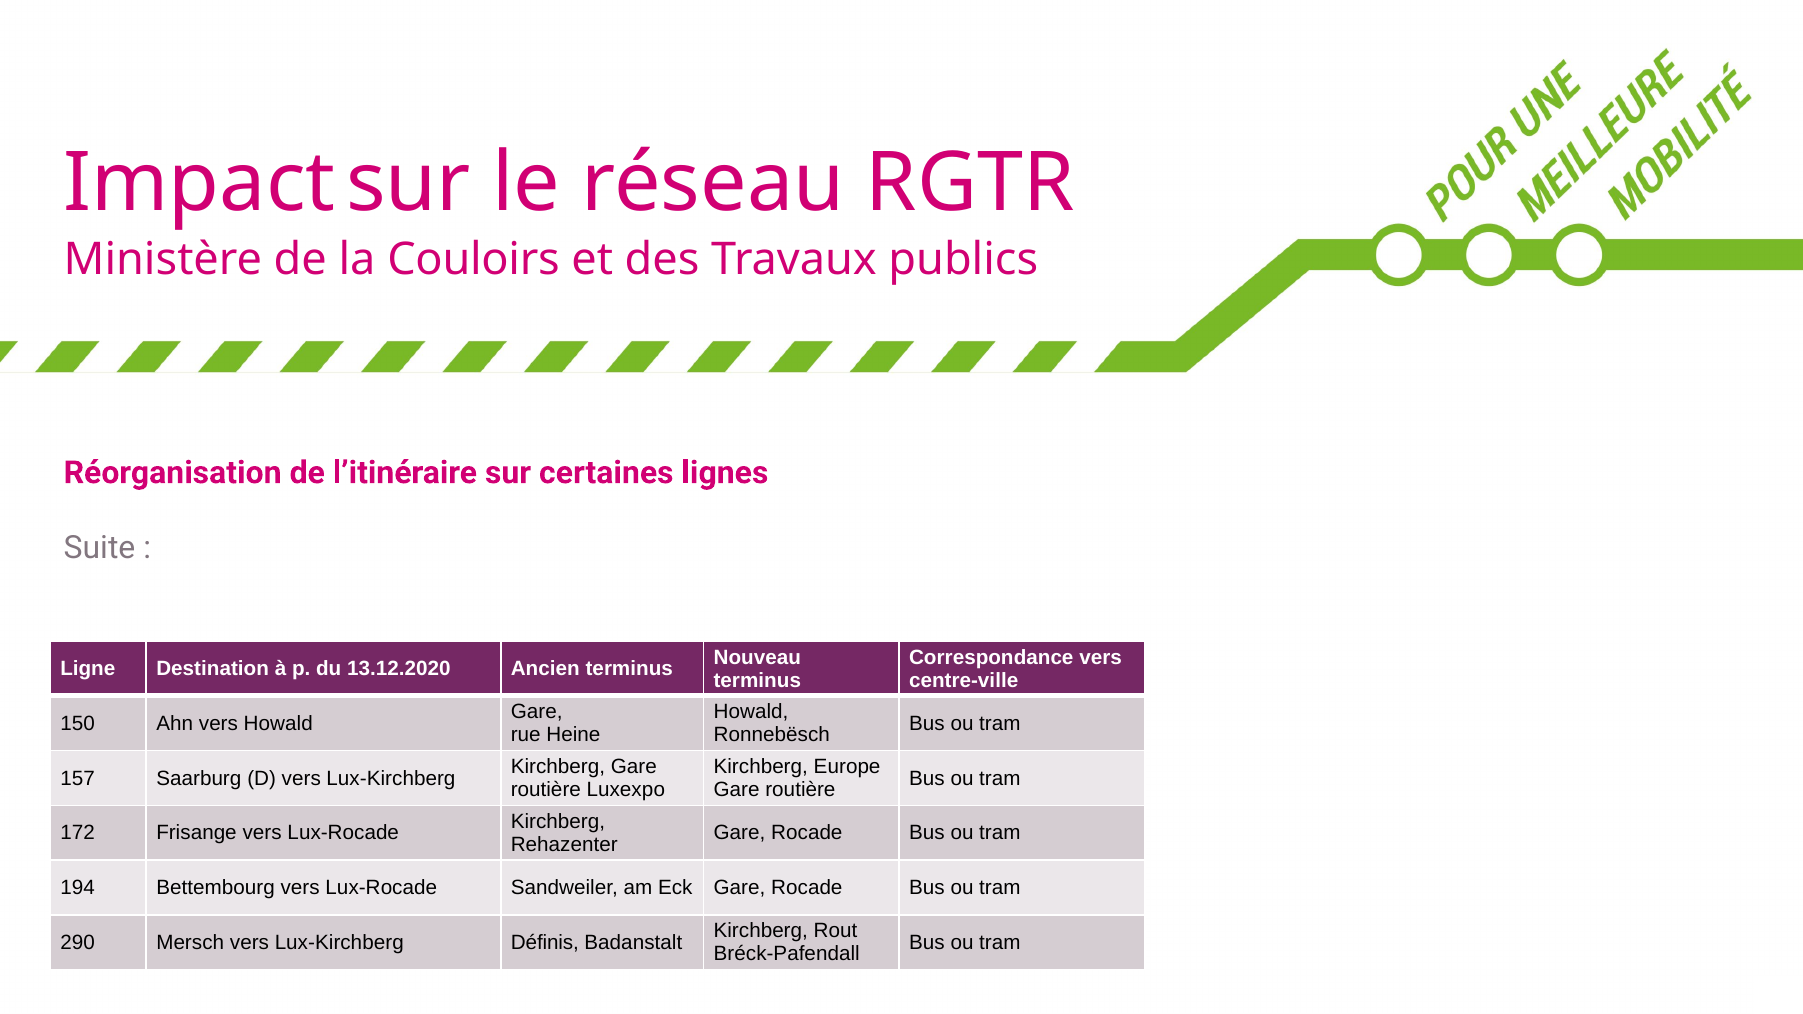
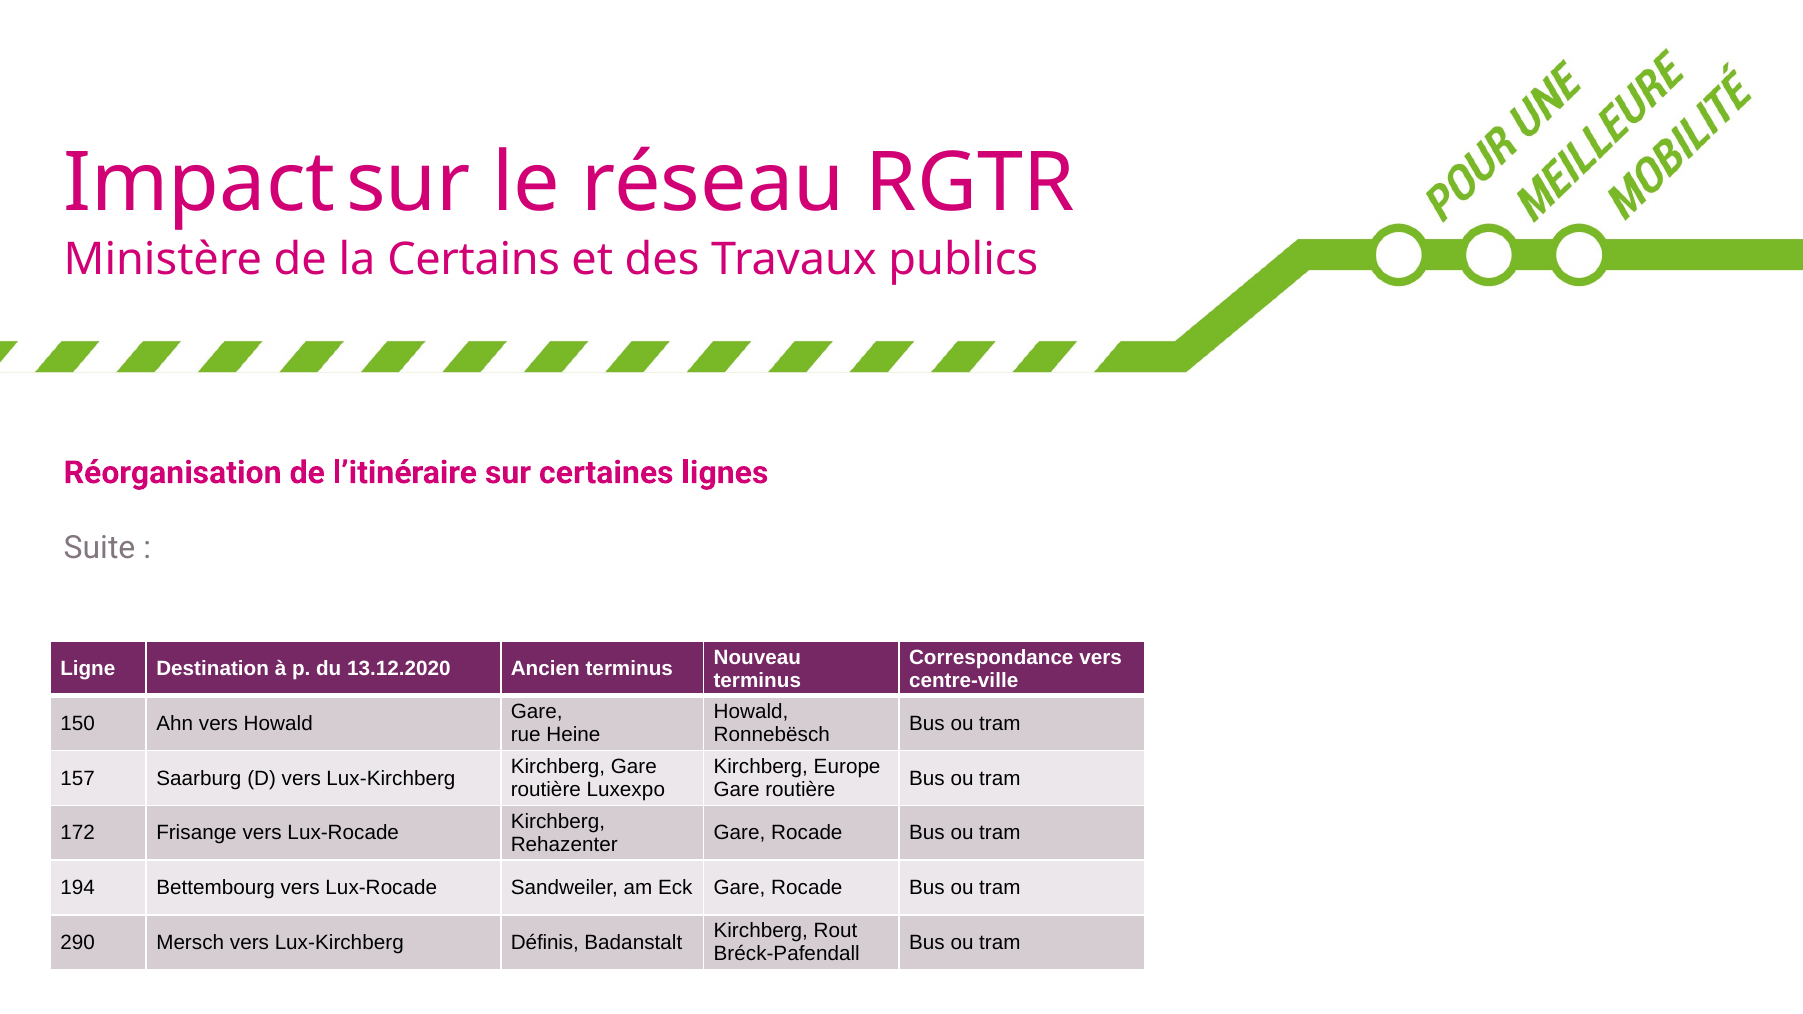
Couloirs: Couloirs -> Certains (474, 260)
